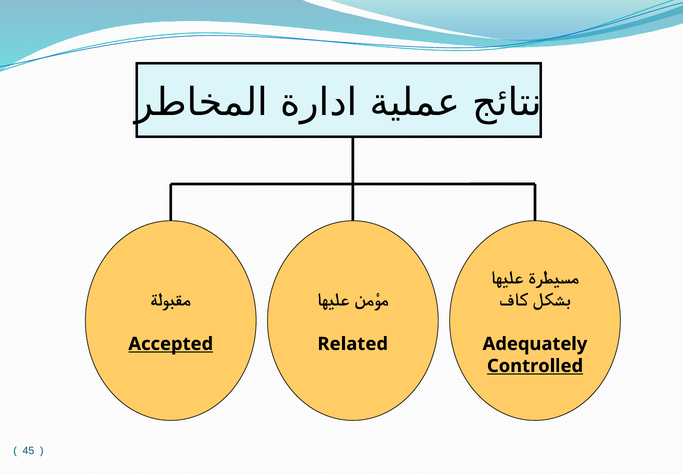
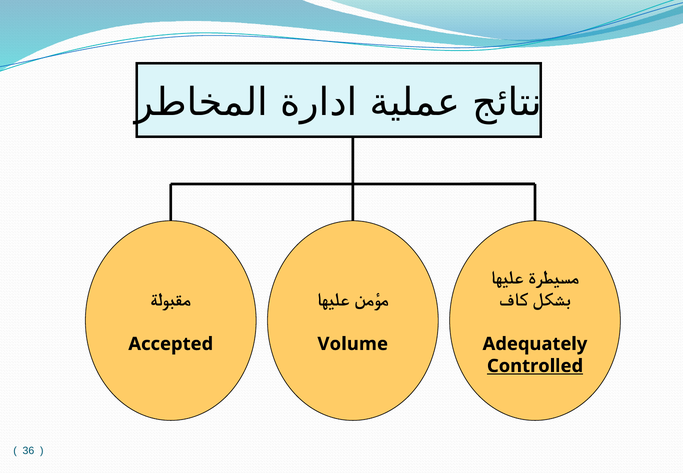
Accepted underline: present -> none (171, 344)
Related: Related -> Volume (353, 344)
45: 45 -> 36 (28, 450)
